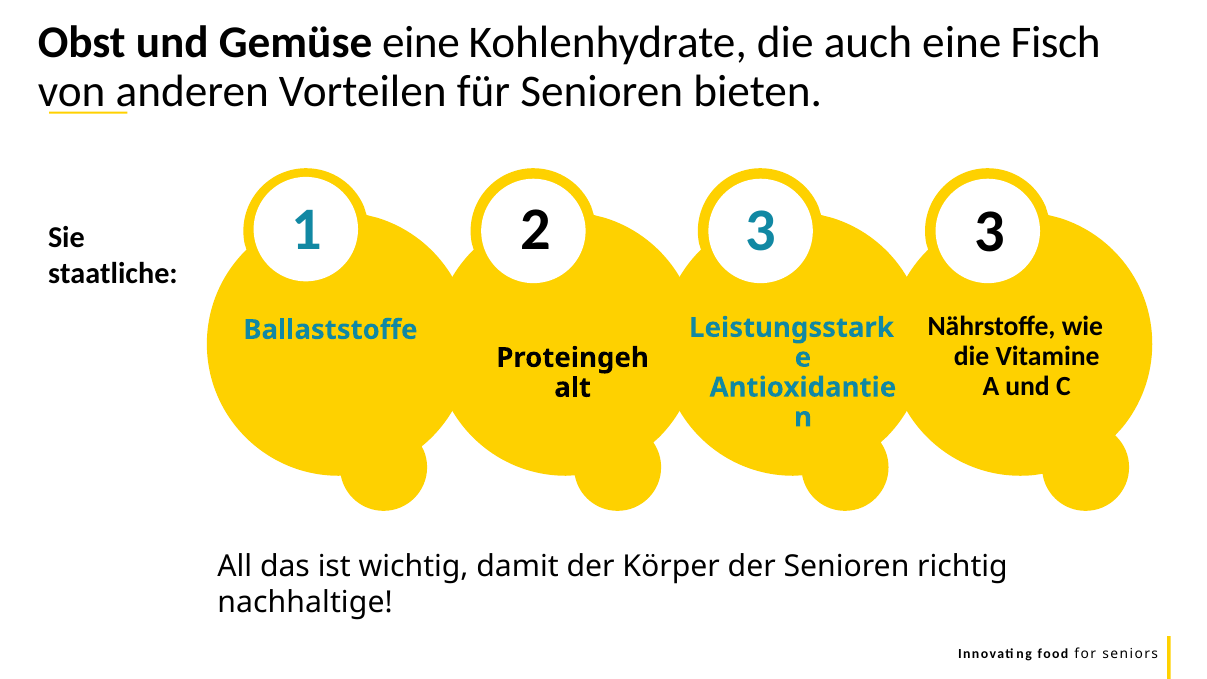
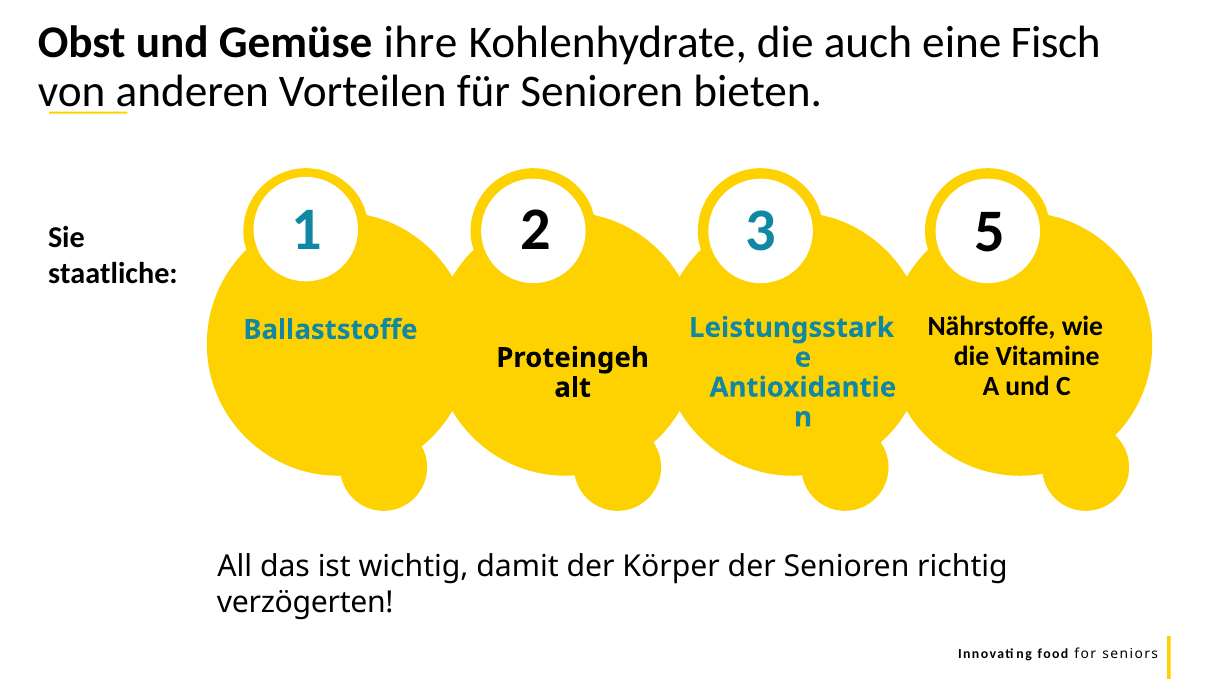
Gemüse eine: eine -> ihre (420, 42)
3 3: 3 -> 5 (990, 231)
nachhaltige: nachhaltige -> verzögerten (305, 603)
